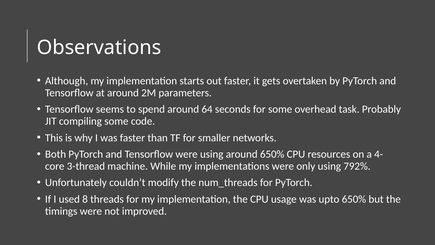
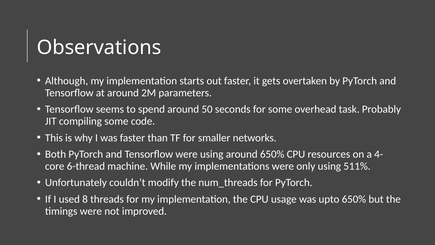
64: 64 -> 50 (207, 109)
3-thread: 3-thread -> 6-thread (86, 166)
792%: 792% -> 511% (357, 166)
